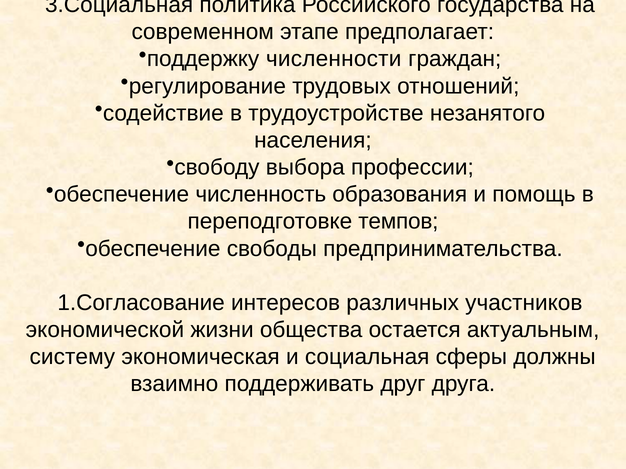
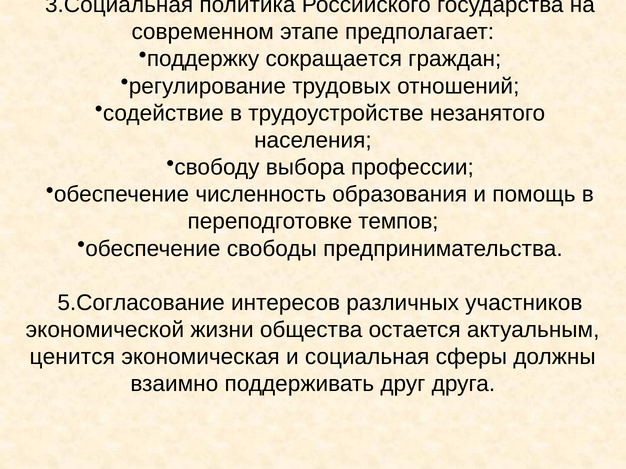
численности: численности -> сокращается (334, 59)
1.Согласование: 1.Согласование -> 5.Согласование (141, 303)
систему: систему -> ценится (72, 357)
